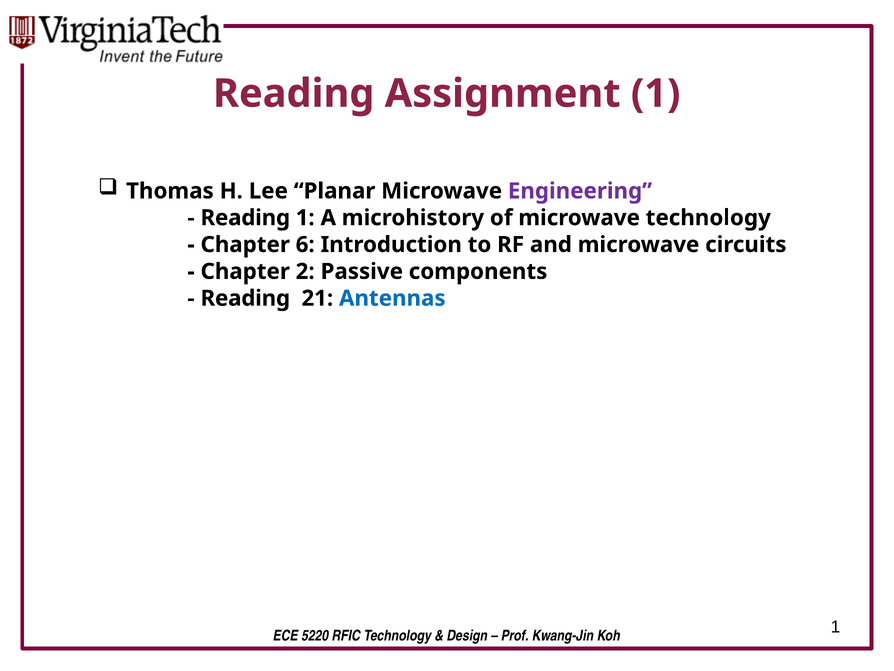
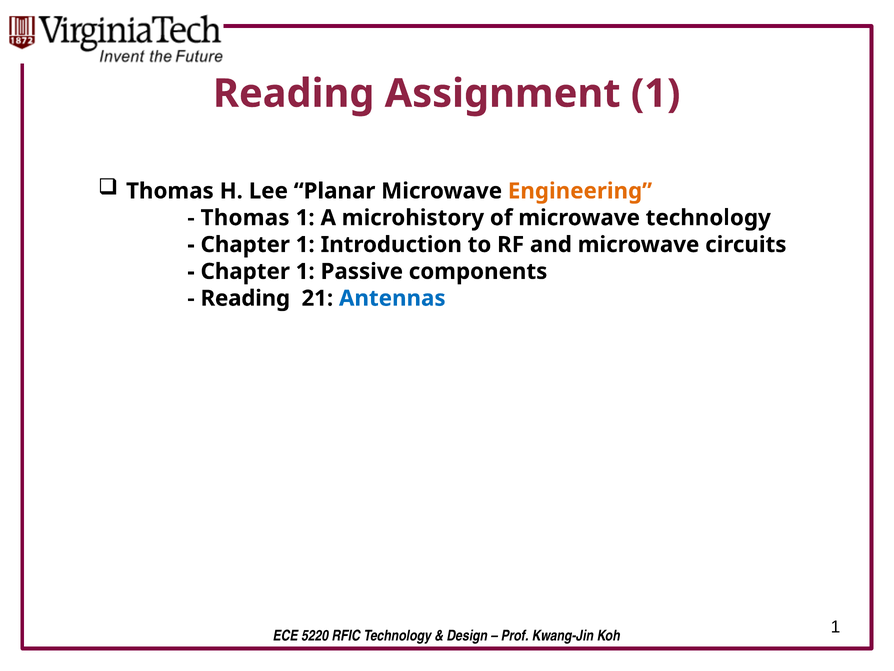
Engineering colour: purple -> orange (580, 191)
Reading: Reading -> Thomas (245, 218)
6: 6 -> 1 (305, 244)
2: 2 -> 1 (305, 271)
